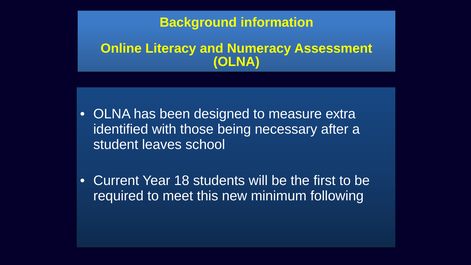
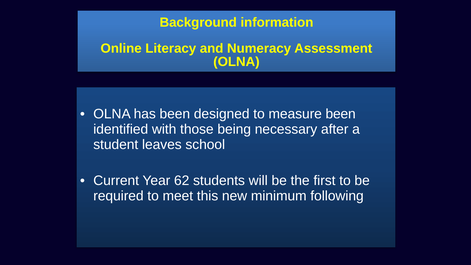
measure extra: extra -> been (341, 114)
18: 18 -> 62 (182, 181)
